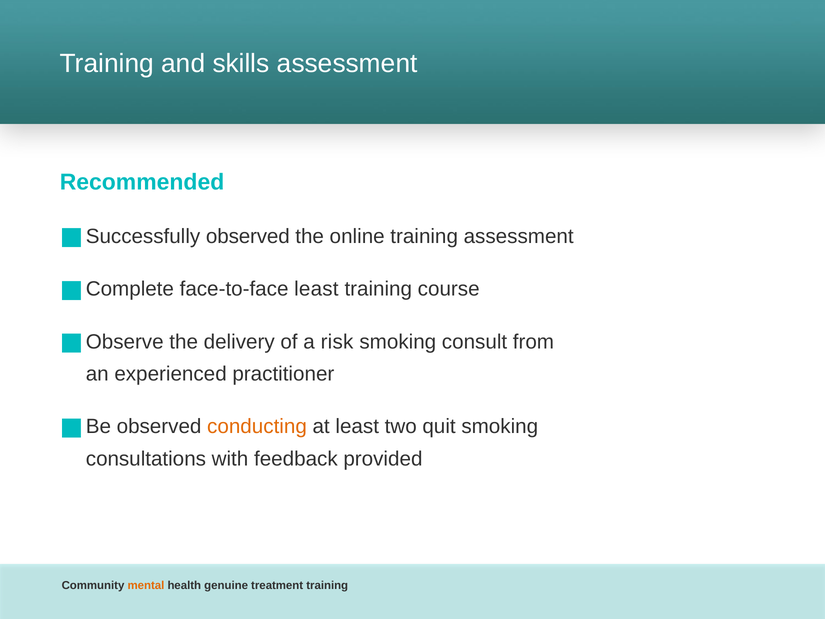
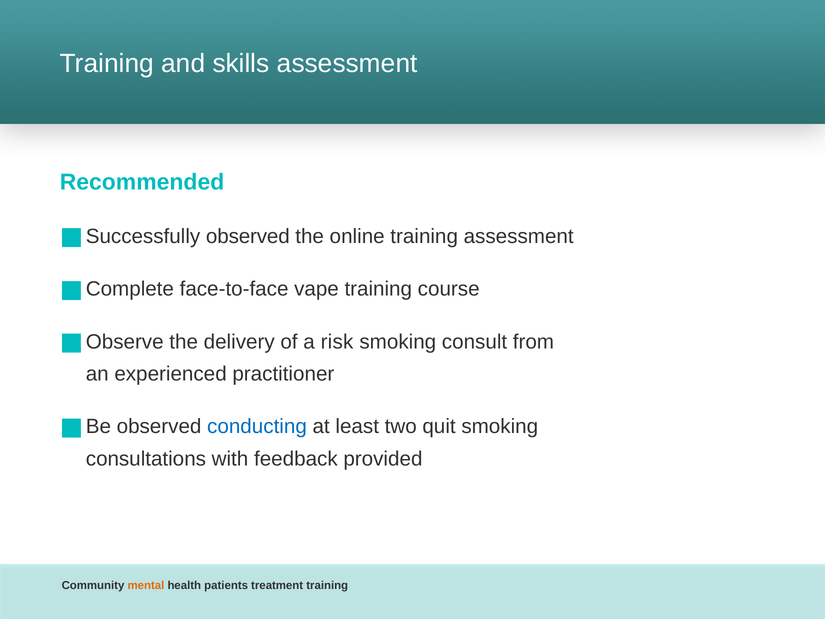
face-to-face least: least -> vape (316, 289)
conducting colour: orange -> blue (257, 426)
genuine: genuine -> patients (226, 585)
